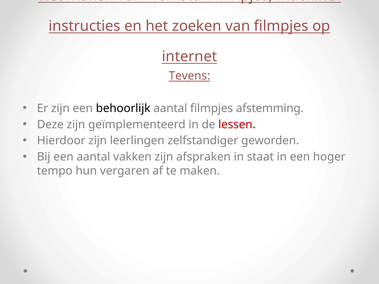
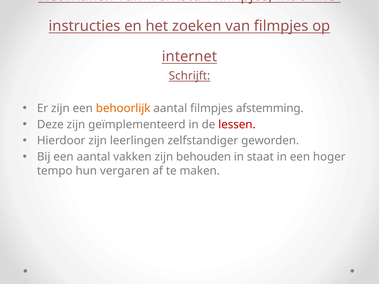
Tevens: Tevens -> Schrijft (189, 76)
behoorlijk colour: black -> orange (123, 108)
afspraken: afspraken -> behouden (204, 157)
